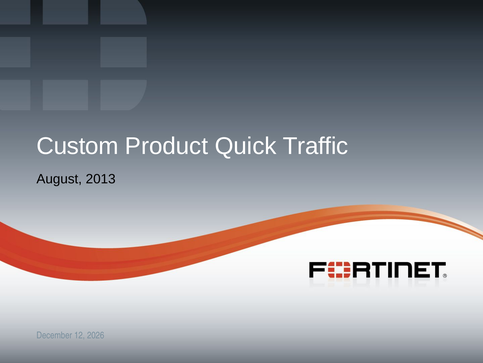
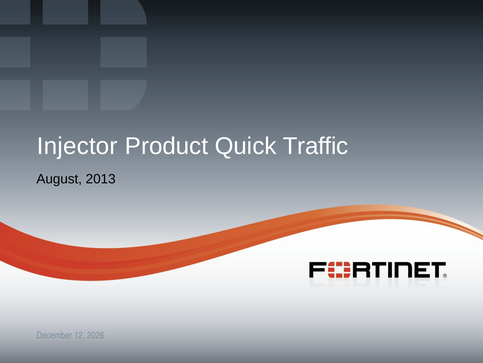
Custom: Custom -> Injector (77, 146)
